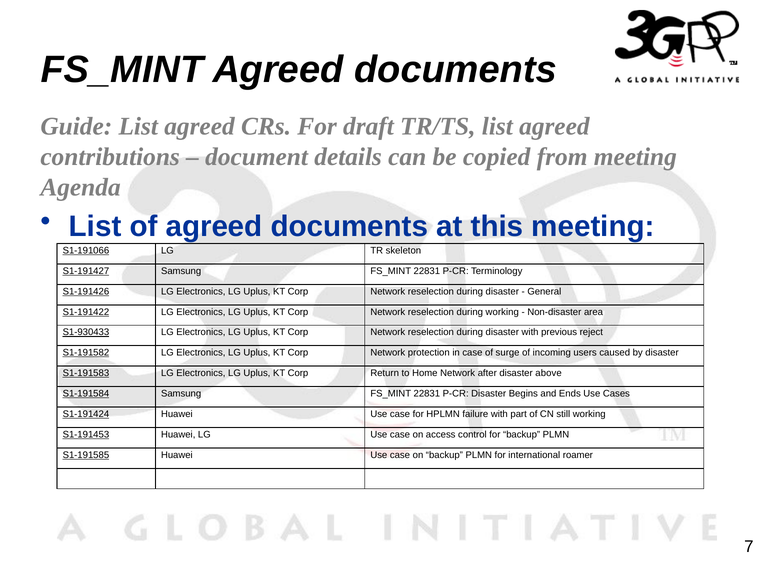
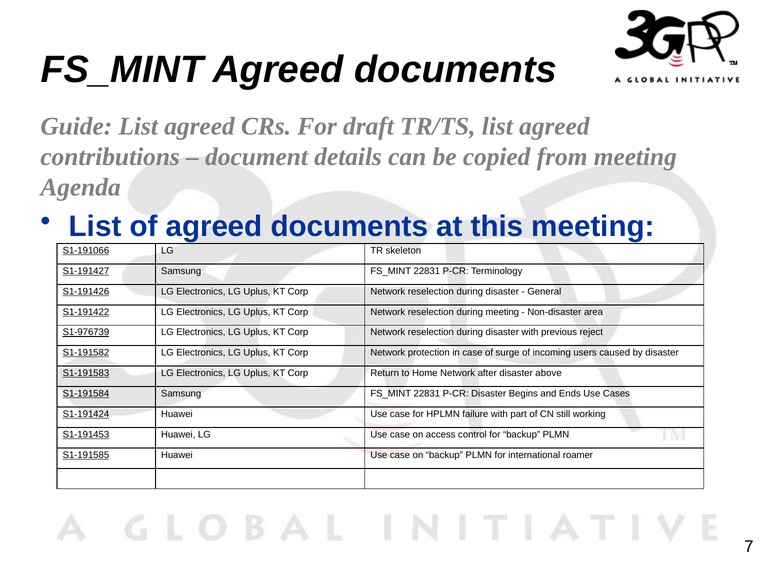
during working: working -> meeting (502, 312)
S1-930433: S1-930433 -> S1-976739 (86, 332)
